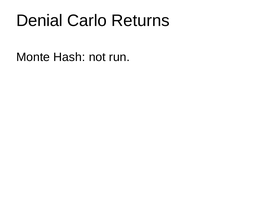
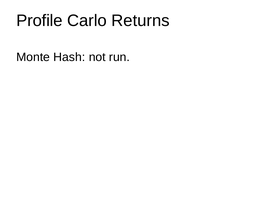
Denial: Denial -> Profile (39, 21)
